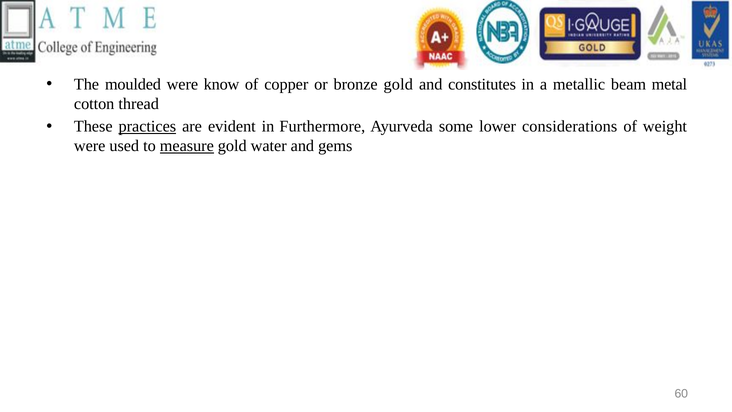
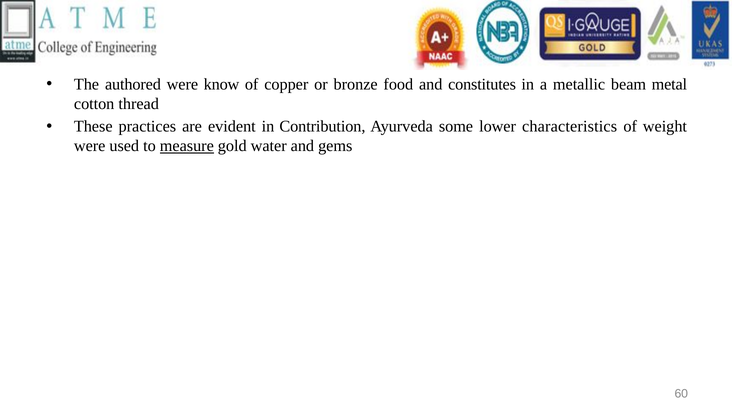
moulded: moulded -> authored (133, 84)
bronze gold: gold -> food (398, 84)
practices underline: present -> none (147, 127)
Furthermore: Furthermore -> Contribution (322, 127)
considerations: considerations -> characteristics (570, 127)
